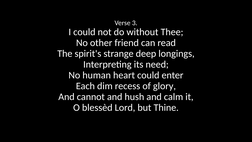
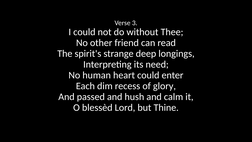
cannot: cannot -> passed (91, 97)
